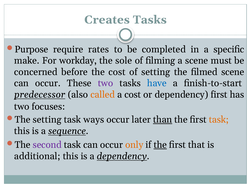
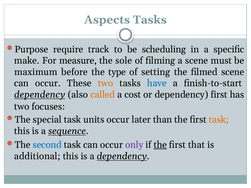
Creates: Creates -> Aspects (107, 20)
rates: rates -> track (99, 49)
completed: completed -> scheduling (164, 49)
workday: workday -> measure (78, 61)
concerned: concerned -> maximum (36, 72)
the cost: cost -> type (117, 72)
two colour: purple -> orange (106, 83)
predecessor: predecessor -> dependency (40, 95)
The setting: setting -> special (47, 120)
ways: ways -> units (94, 120)
than underline: present -> none (163, 120)
second colour: purple -> blue (47, 145)
only colour: orange -> purple (134, 145)
